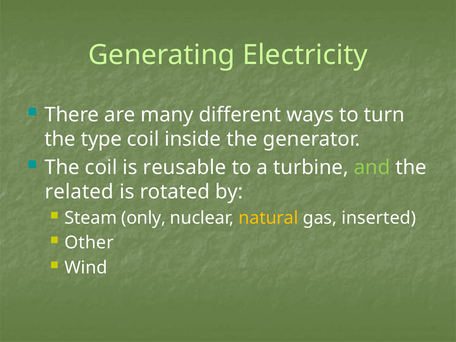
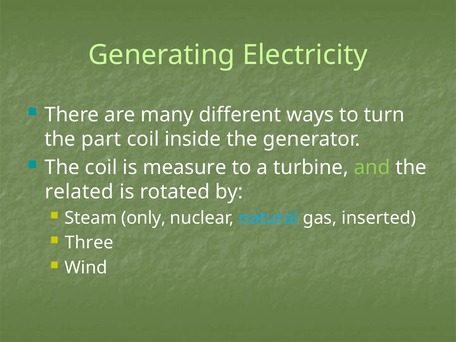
type: type -> part (101, 139)
reusable: reusable -> measure (185, 167)
natural colour: yellow -> light blue (268, 218)
Other: Other -> Three (89, 243)
